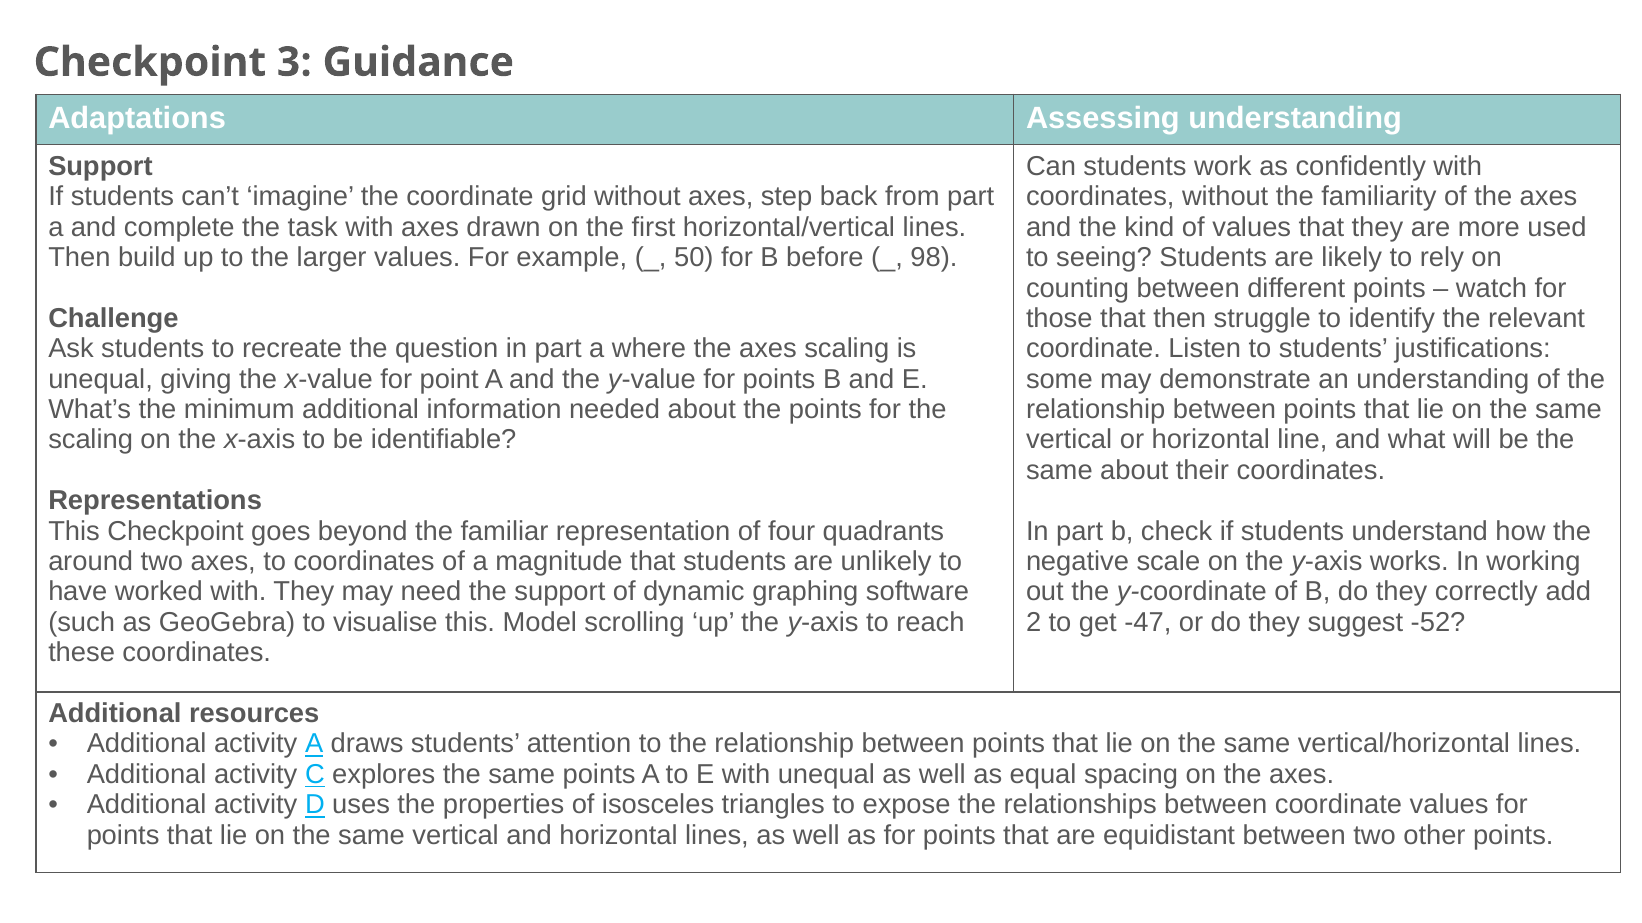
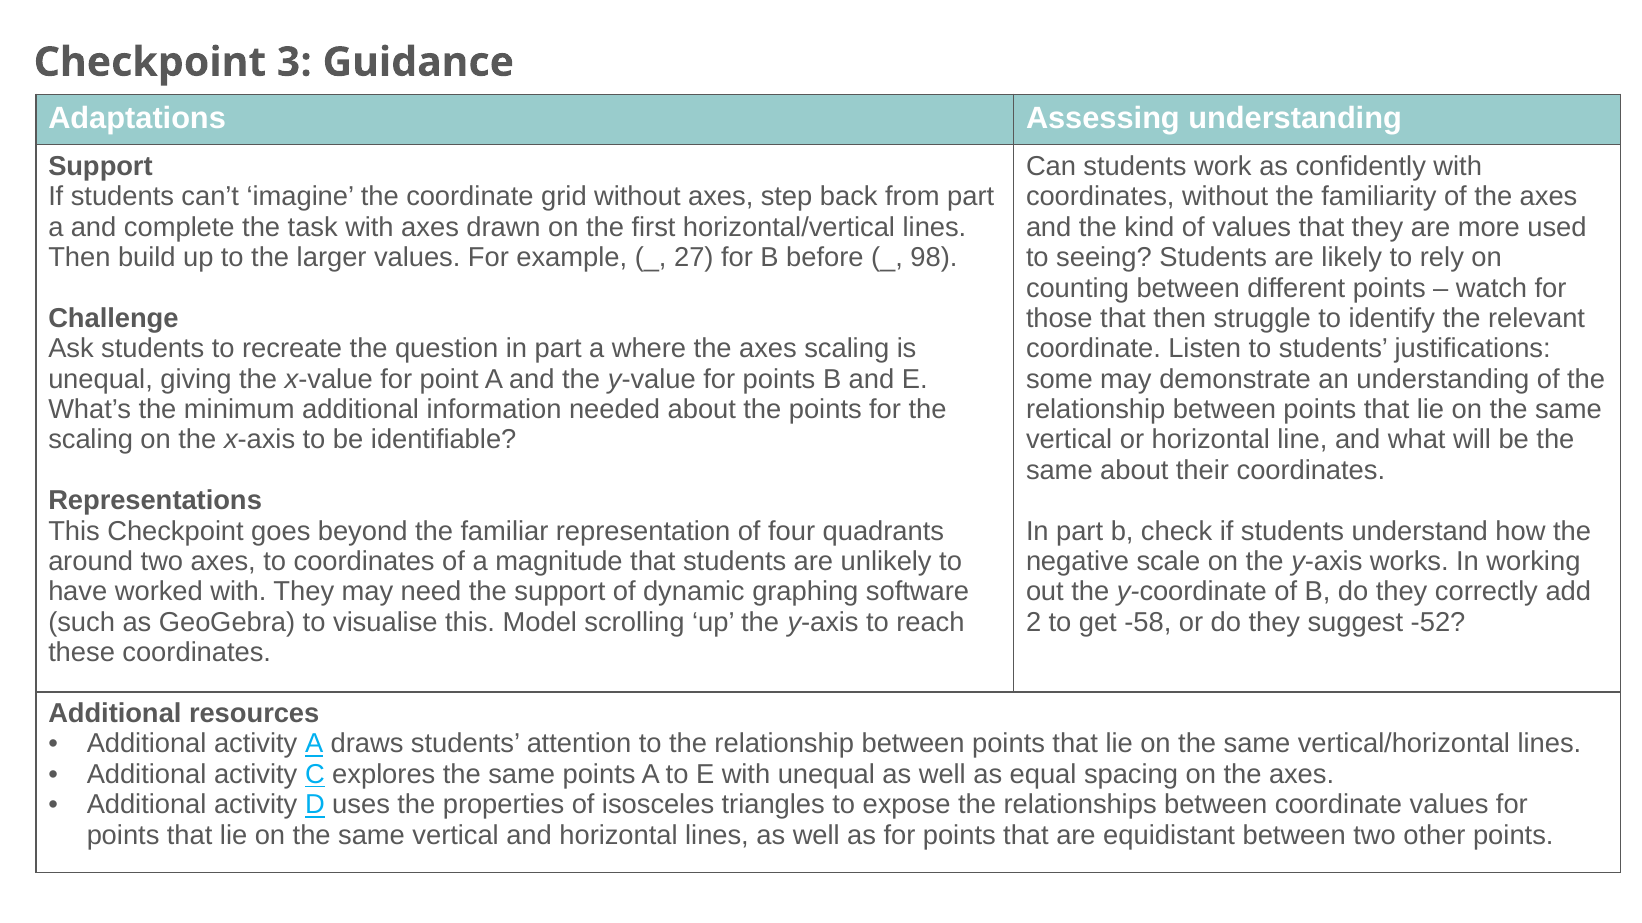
50: 50 -> 27 (694, 258)
-47: -47 -> -58 (1148, 623)
